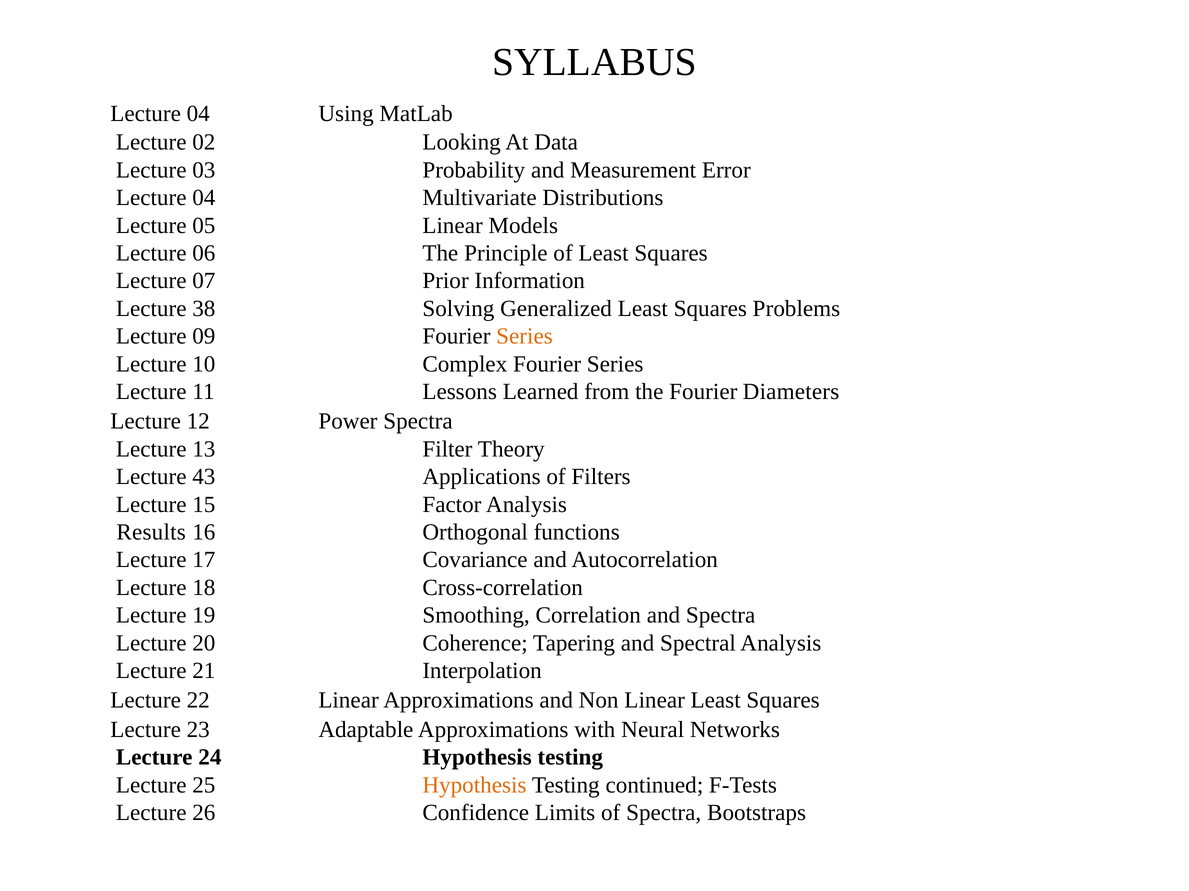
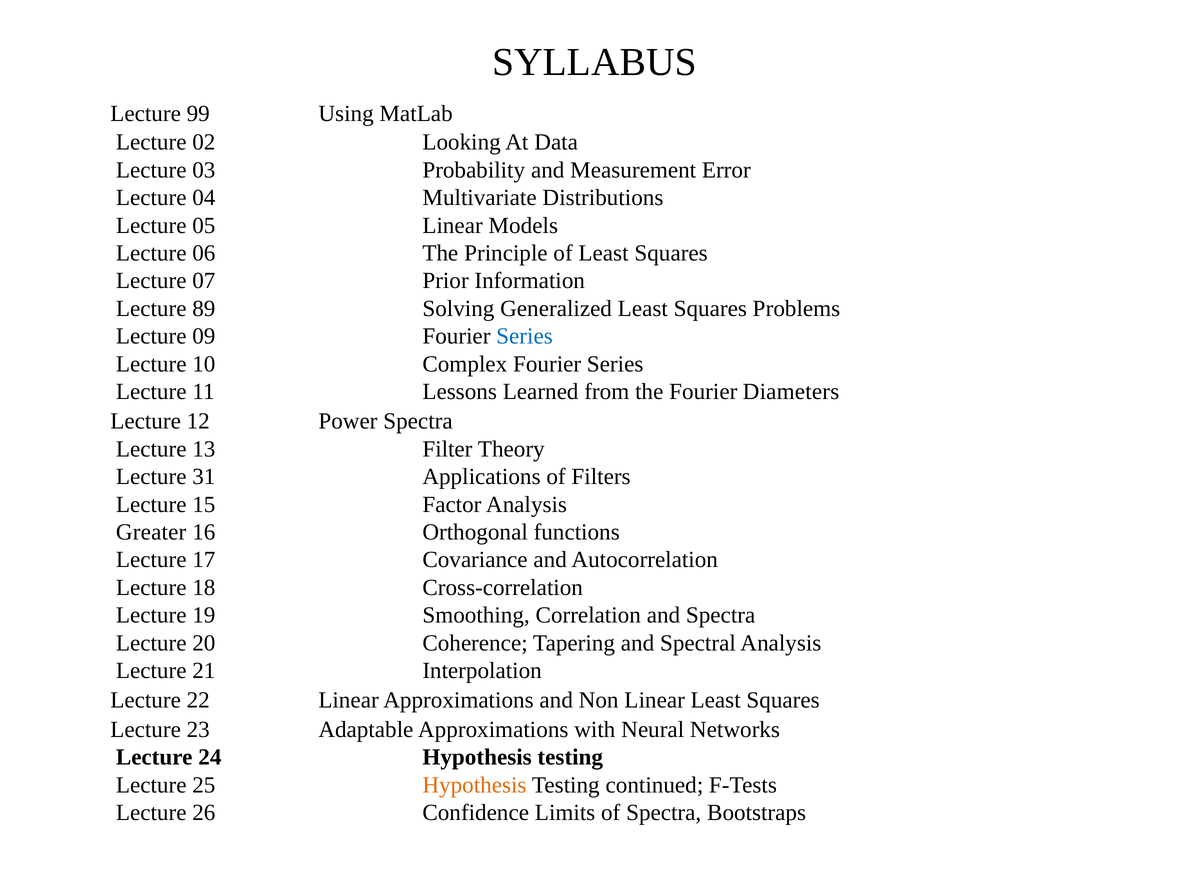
04: 04 -> 99 (198, 114)
38: 38 -> 89 (204, 309)
Series colour: orange -> blue (525, 337)
43: 43 -> 31 (204, 477)
Results: Results -> Greater (151, 533)
